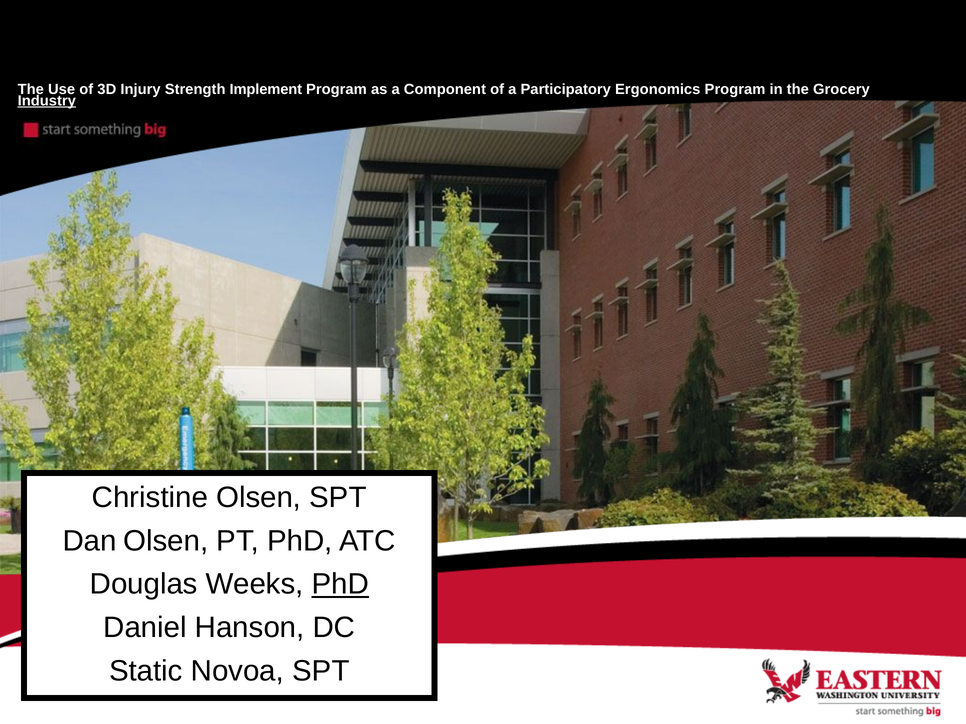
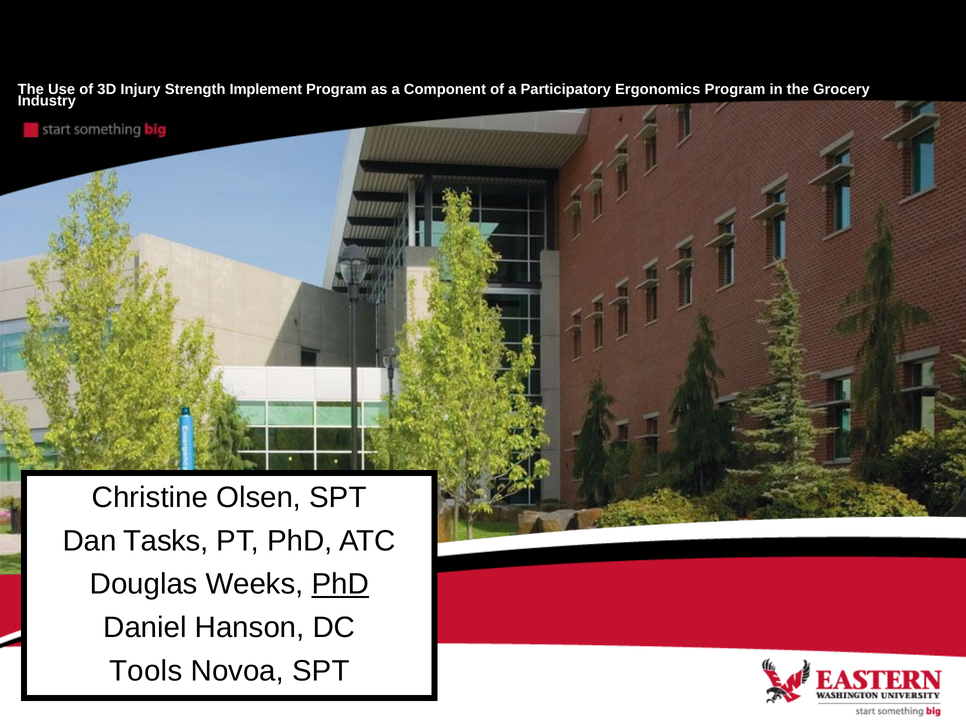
Industry underline: present -> none (47, 101)
Dan Olsen: Olsen -> Tasks (166, 541)
Static: Static -> Tools (146, 672)
